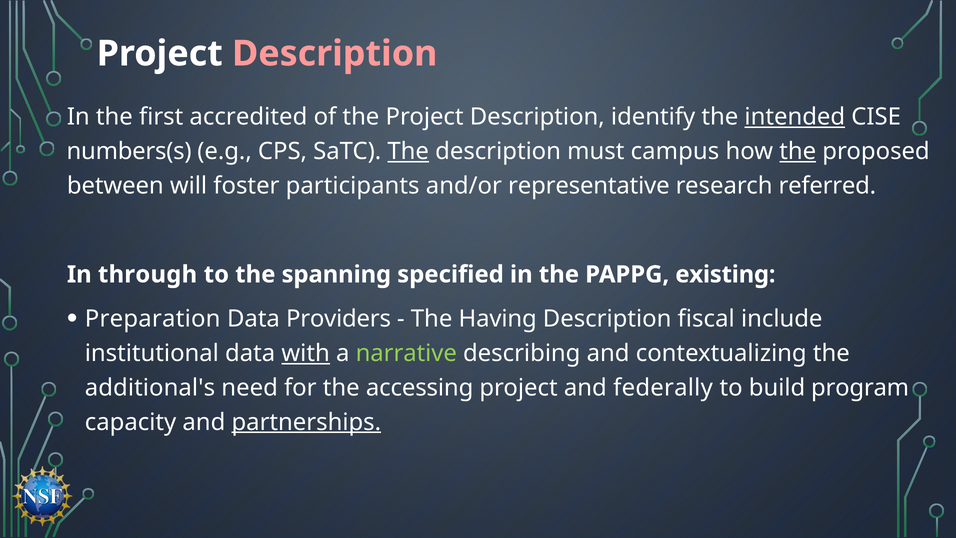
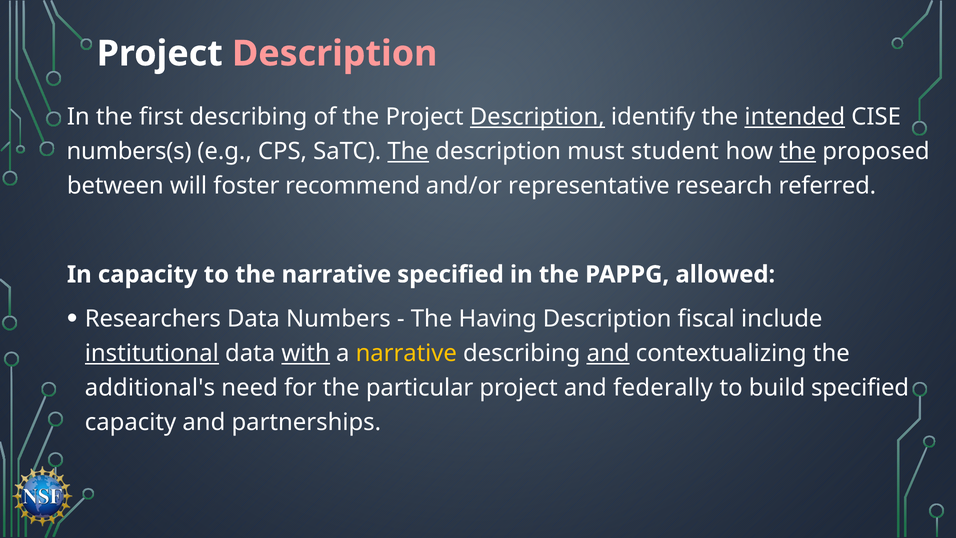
first accredited: accredited -> describing (248, 117)
Description underline: none -> present (537, 117)
campus: campus -> student (675, 151)
participants: participants -> recommend (353, 186)
In through: through -> capacity (148, 274)
the spanning: spanning -> narrative (336, 274)
existing: existing -> allowed (725, 274)
Preparation: Preparation -> Researchers (153, 319)
Providers: Providers -> Numbers (338, 319)
institutional underline: none -> present (152, 353)
narrative colour: light green -> yellow (406, 353)
and underline: none -> present (608, 353)
accessing: accessing -> particular (420, 388)
build program: program -> specified (860, 388)
partnerships underline: present -> none (306, 422)
